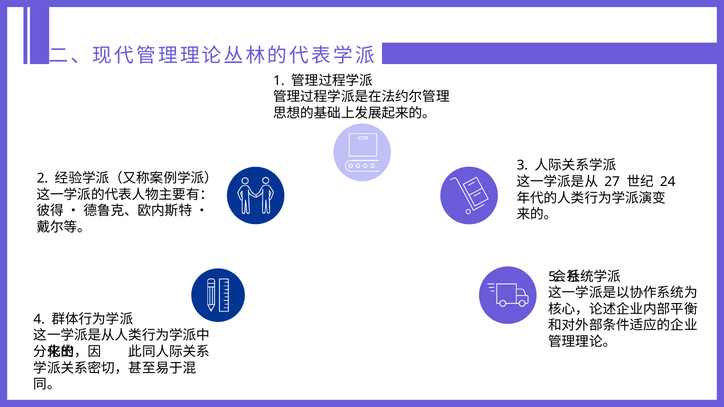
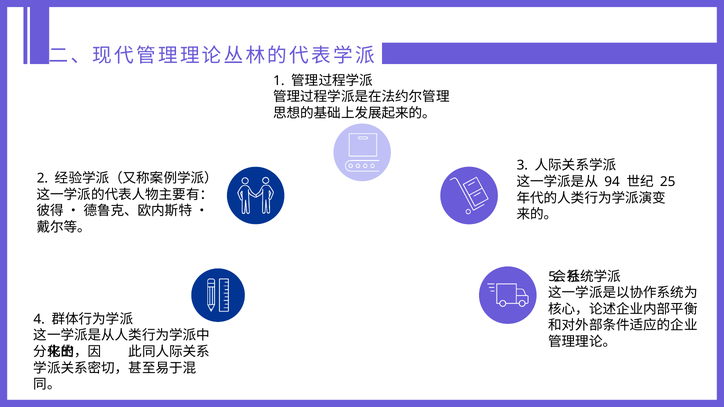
27: 27 -> 94 (612, 182)
24: 24 -> 25 (668, 182)
